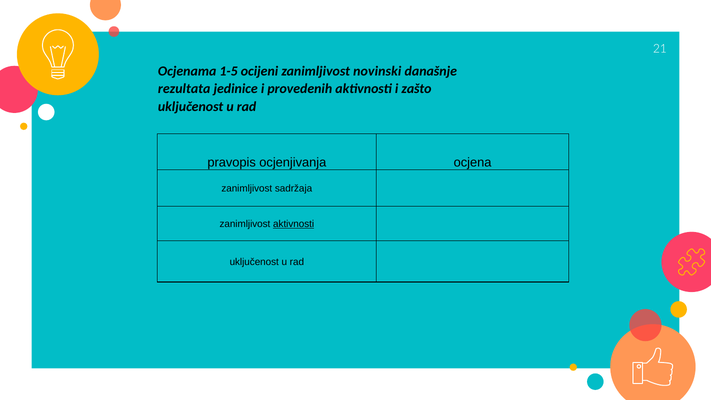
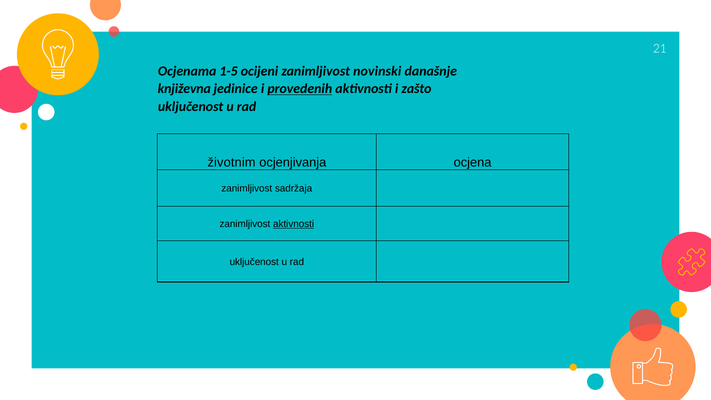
rezultata: rezultata -> književna (184, 89)
provedenih underline: none -> present (300, 89)
pravopis: pravopis -> životnim (232, 163)
